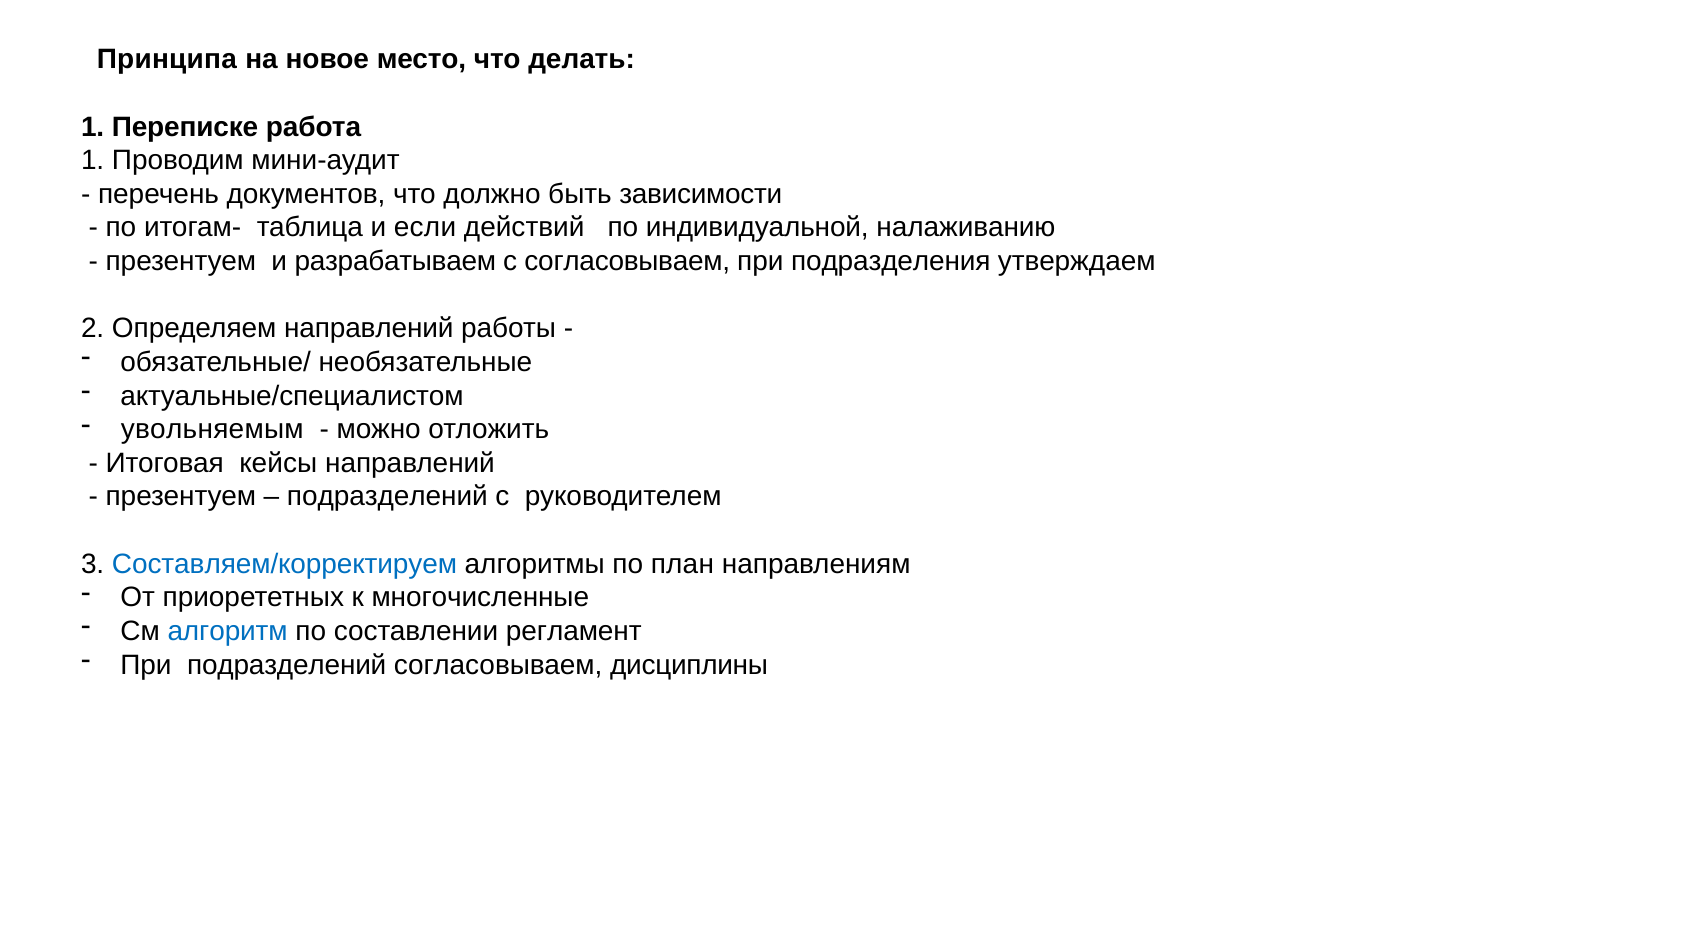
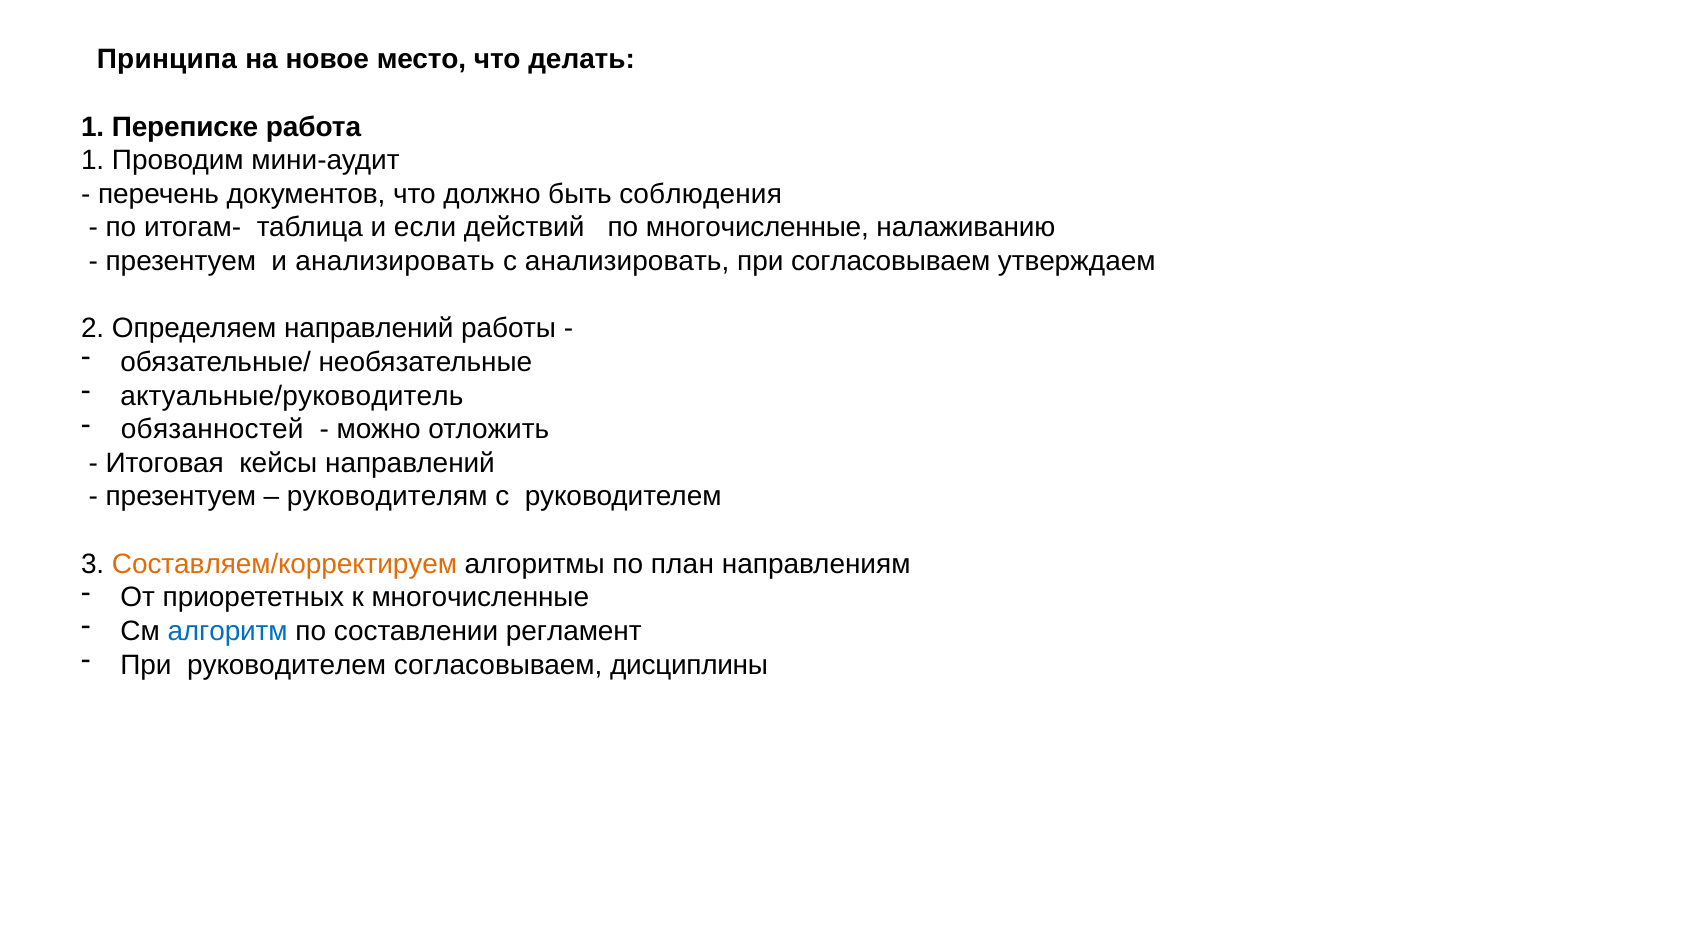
зависимости: зависимости -> соблюдения (701, 194)
по индивидуальной: индивидуальной -> многочисленные (757, 228)
и разрабатываем: разрабатываем -> анализировать (395, 261)
с согласовываем: согласовываем -> анализировать (627, 261)
при подразделения: подразделения -> согласовываем (891, 261)
актуальные/специалистом: актуальные/специалистом -> актуальные/руководитель (292, 396)
увольняемым: увольняемым -> обязанностей (212, 429)
подразделений: подразделений -> руководителям (387, 497)
Составляем/корректируем colour: blue -> orange (284, 564)
При подразделений: подразделений -> руководителем (287, 665)
